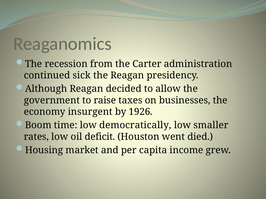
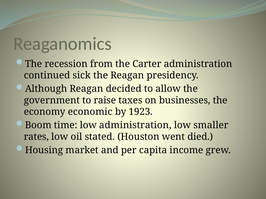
insurgent: insurgent -> economic (90, 112)
1926: 1926 -> 1923 (141, 112)
low democratically: democratically -> administration (135, 125)
deficit: deficit -> stated (100, 137)
